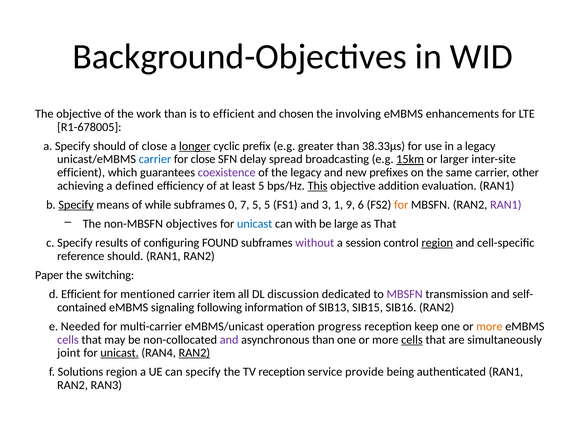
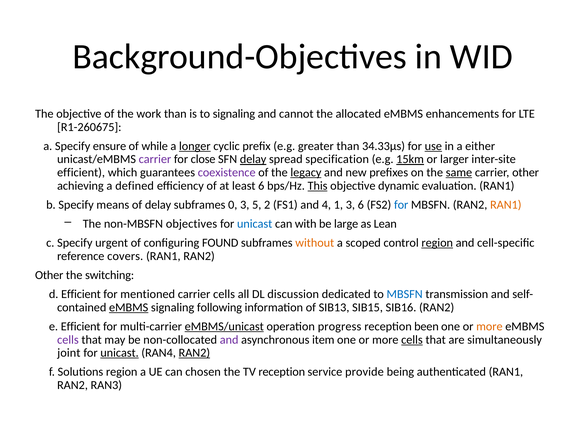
to efficient: efficient -> signaling (234, 114)
chosen: chosen -> cannot (296, 114)
involving: involving -> allocated (358, 114)
R1-678005: R1-678005 -> R1-260675 (89, 127)
Specify should: should -> ensure (110, 146)
of close: close -> while (155, 146)
38.33µs: 38.33µs -> 34.33µs (384, 146)
use underline: none -> present (433, 146)
a legacy: legacy -> either (480, 146)
carrier colour: blue -> purple (155, 159)
delay underline: none -> present (253, 159)
broadcasting: broadcasting -> specification (337, 159)
legacy underline: none -> present (306, 172)
same underline: none -> present (459, 172)
least 5: 5 -> 6 (261, 185)
addition: addition -> dynamic (399, 185)
Specify underline: present -> none (76, 205)
of while: while -> delay (158, 205)
0 7: 7 -> 3 (245, 205)
5 5: 5 -> 2 (267, 205)
3: 3 -> 4 (326, 205)
1 9: 9 -> 3 (350, 205)
for colour: orange -> blue (401, 205)
RAN1 colour: purple -> orange (506, 205)
as That: That -> Lean (385, 224)
results: results -> urgent (112, 243)
without colour: purple -> orange (315, 243)
session: session -> scoped (363, 243)
reference should: should -> covers (125, 256)
Paper: Paper -> Other (49, 275)
carrier item: item -> cells (224, 294)
MBSFN colour: purple -> blue (405, 294)
eMBMS underline: none -> present (129, 307)
e Needed: Needed -> Efficient (81, 326)
eMBMS/unicast underline: none -> present (224, 326)
keep: keep -> been (426, 326)
asynchronous than: than -> item (323, 339)
can specify: specify -> chosen (203, 371)
